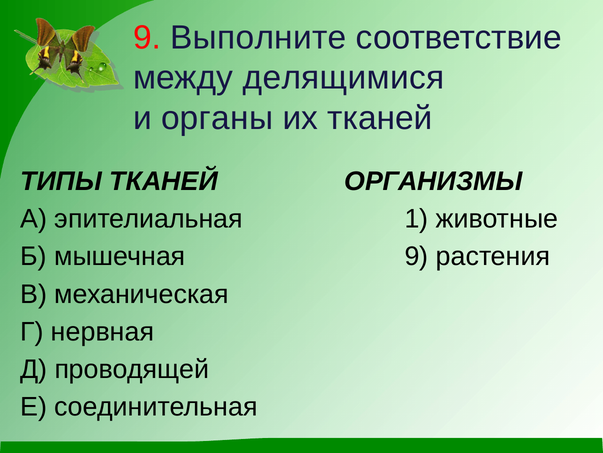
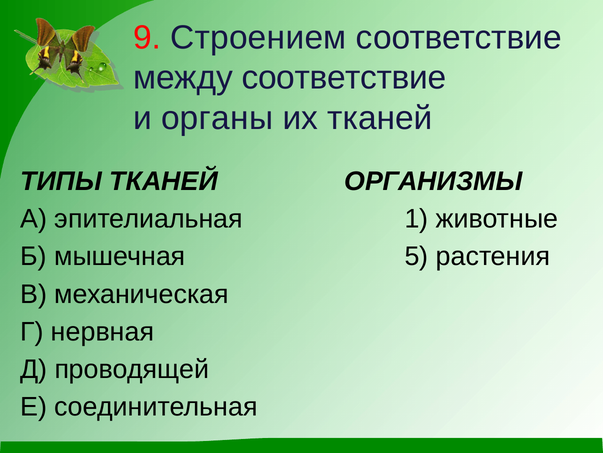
Выполните: Выполните -> Строением (258, 37)
между делящимися: делящимися -> соответствие (344, 78)
мышечная 9: 9 -> 5 (416, 256)
